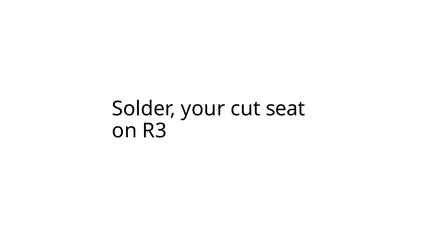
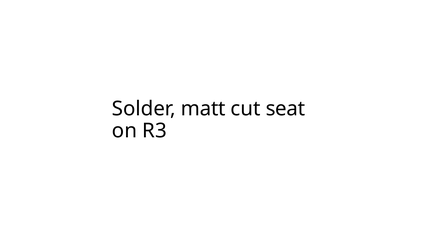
your: your -> matt (203, 109)
